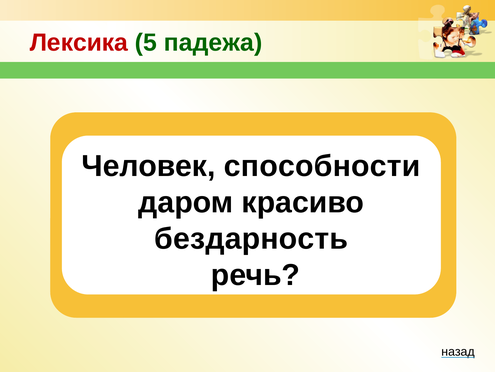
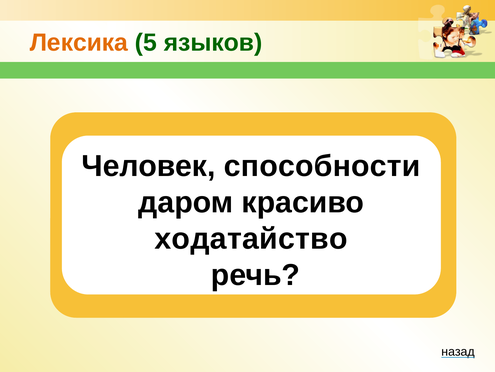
Лексика colour: red -> orange (79, 43)
падежа: падежа -> языков (213, 43)
бездарность: бездарность -> ходатайство (251, 238)
